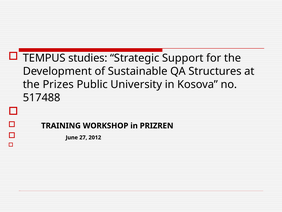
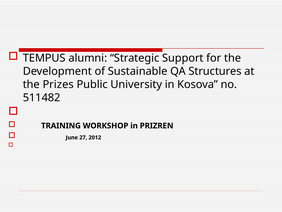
studies: studies -> alumni (88, 58)
517488: 517488 -> 511482 (42, 97)
